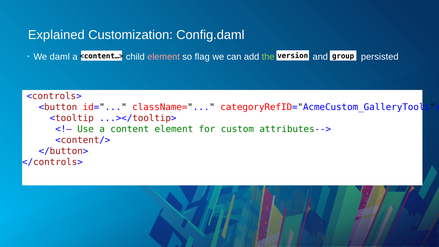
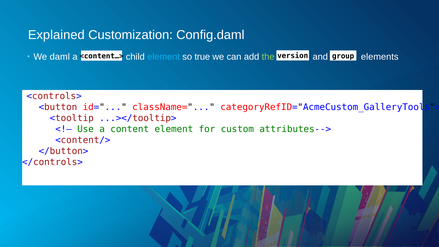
element colour: pink -> light blue (164, 57)
flag: flag -> true (202, 57)
persisted: persisted -> elements (380, 57)
